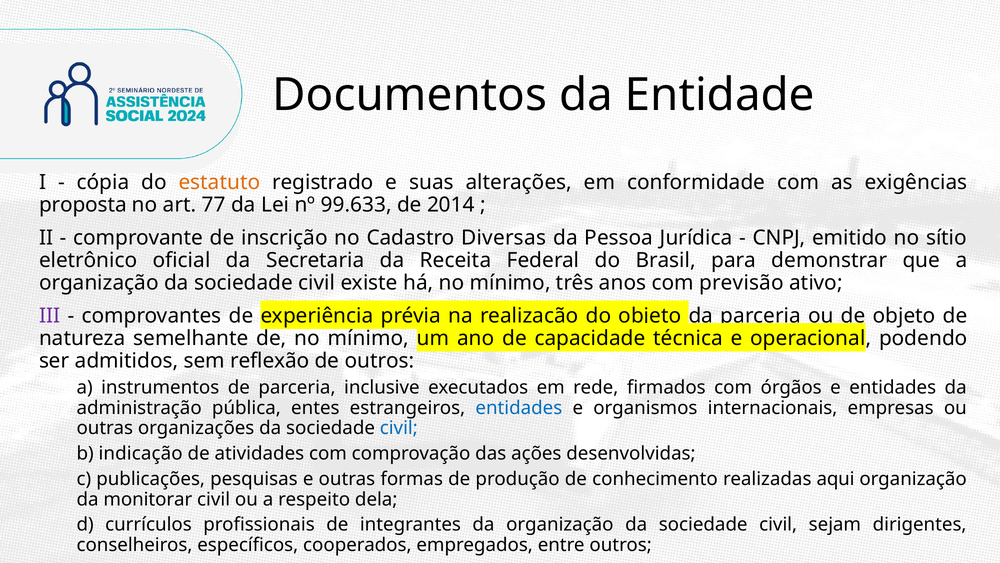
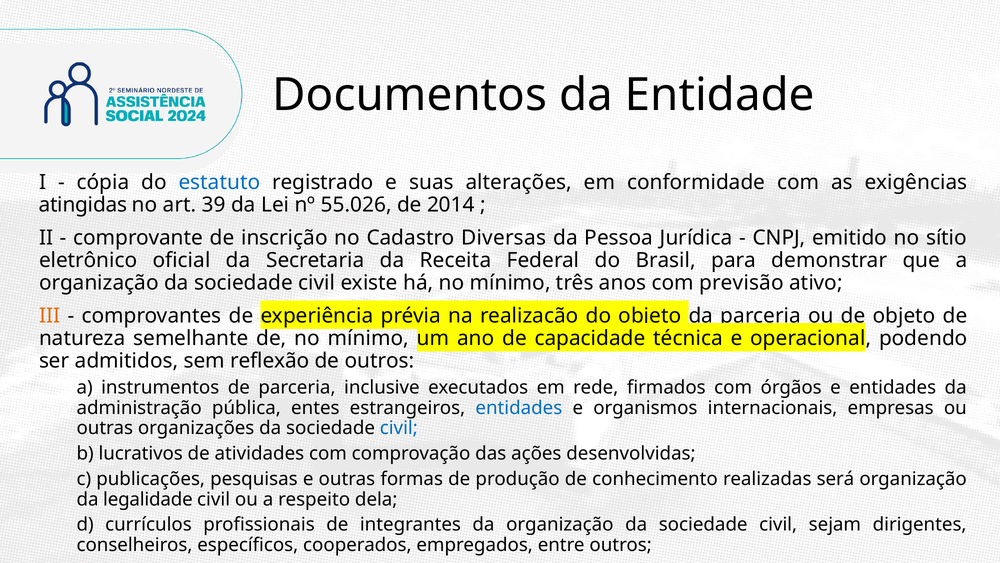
estatuto colour: orange -> blue (219, 182)
proposta: proposta -> atingidas (83, 205)
77: 77 -> 39 (214, 205)
99.633: 99.633 -> 55.026 (356, 205)
III colour: purple -> orange (50, 316)
indicação: indicação -> lucrativos (141, 453)
aqui: aqui -> será (835, 479)
monitorar: monitorar -> legalidade (148, 499)
